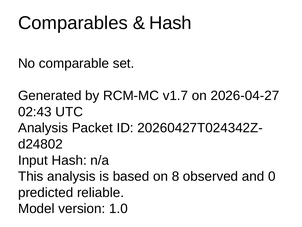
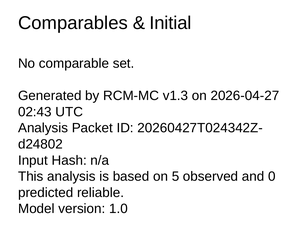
Hash: Hash -> Initial (170, 23)
v1.7: v1.7 -> v1.3 (175, 96)
8: 8 -> 5 (176, 176)
